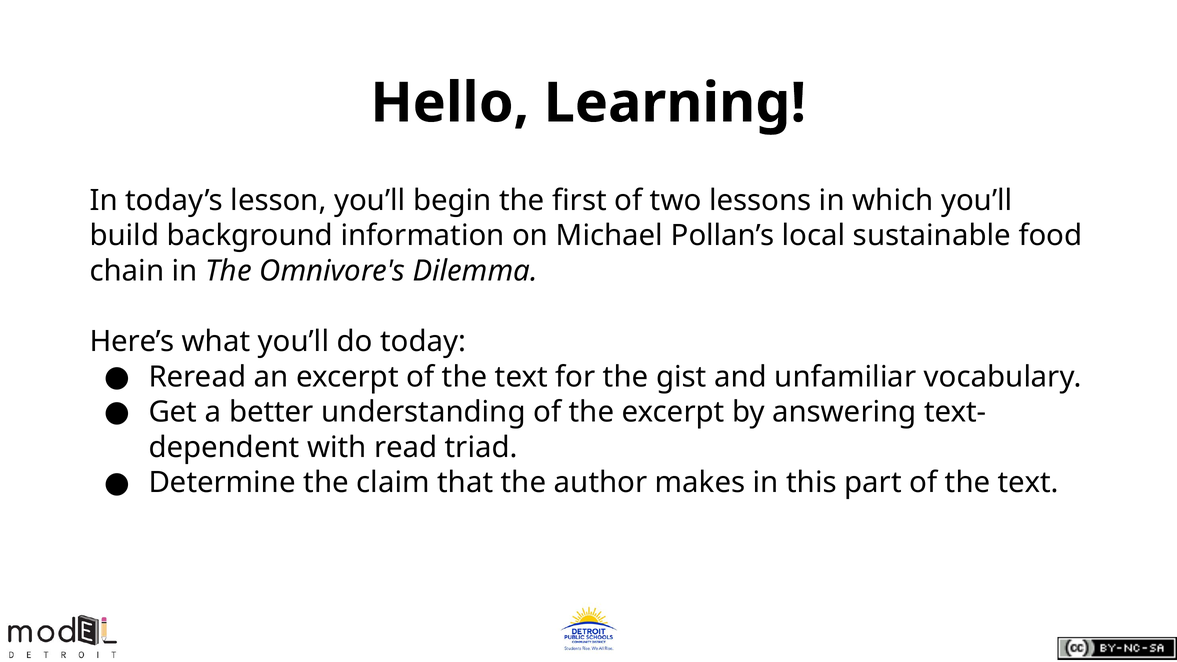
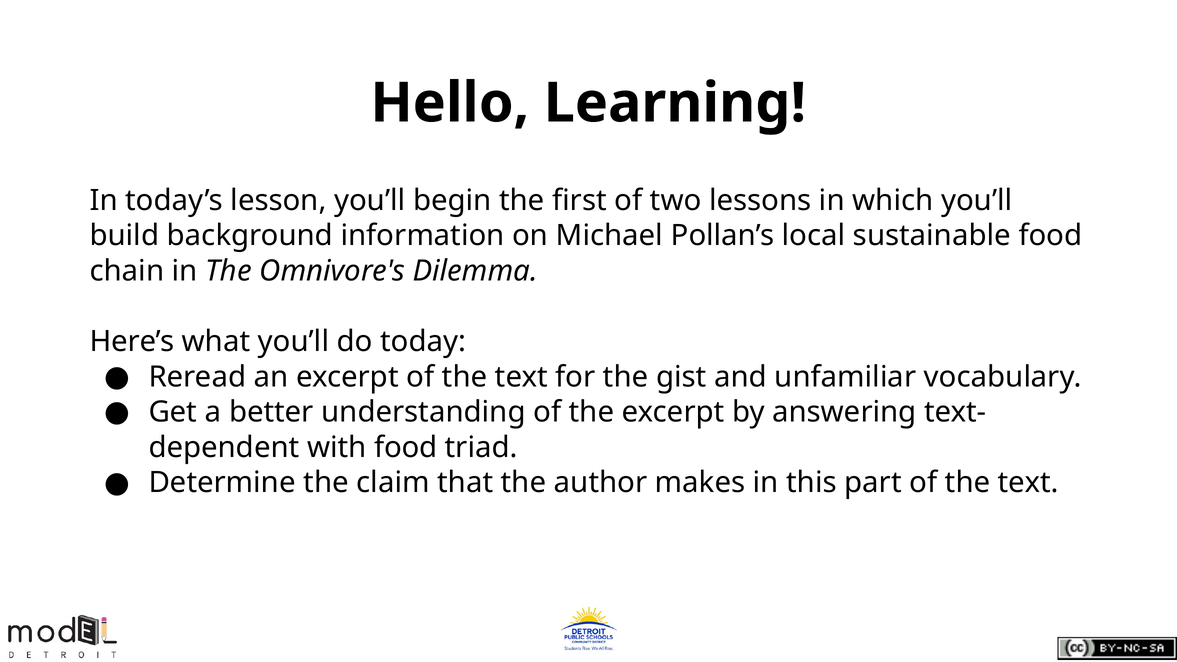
with read: read -> food (406, 448)
